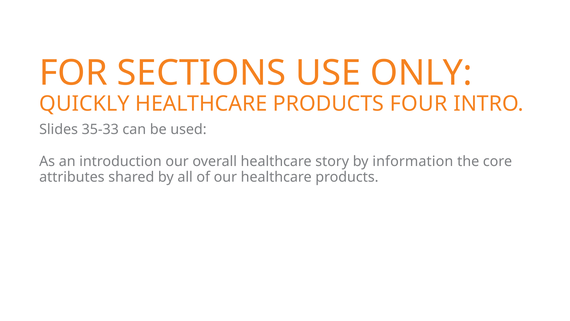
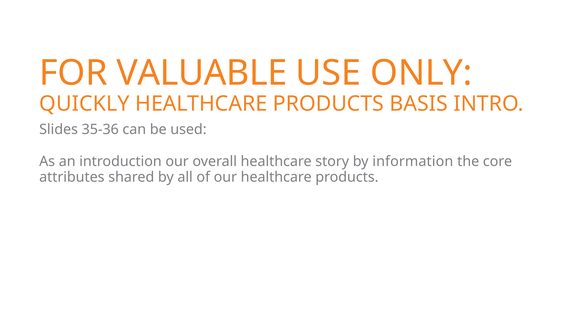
SECTIONS: SECTIONS -> VALUABLE (202, 73)
FOUR: FOUR -> BASIS (419, 104)
35-33: 35-33 -> 35-36 (100, 129)
